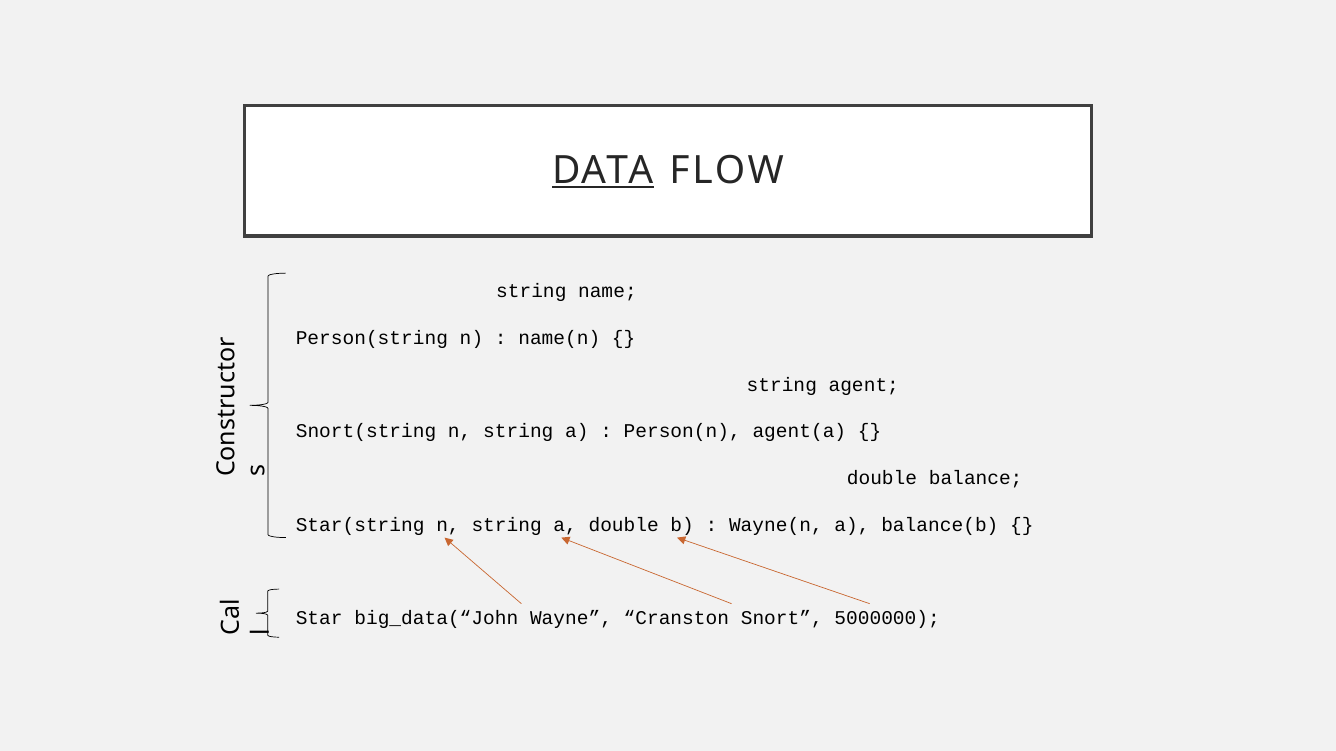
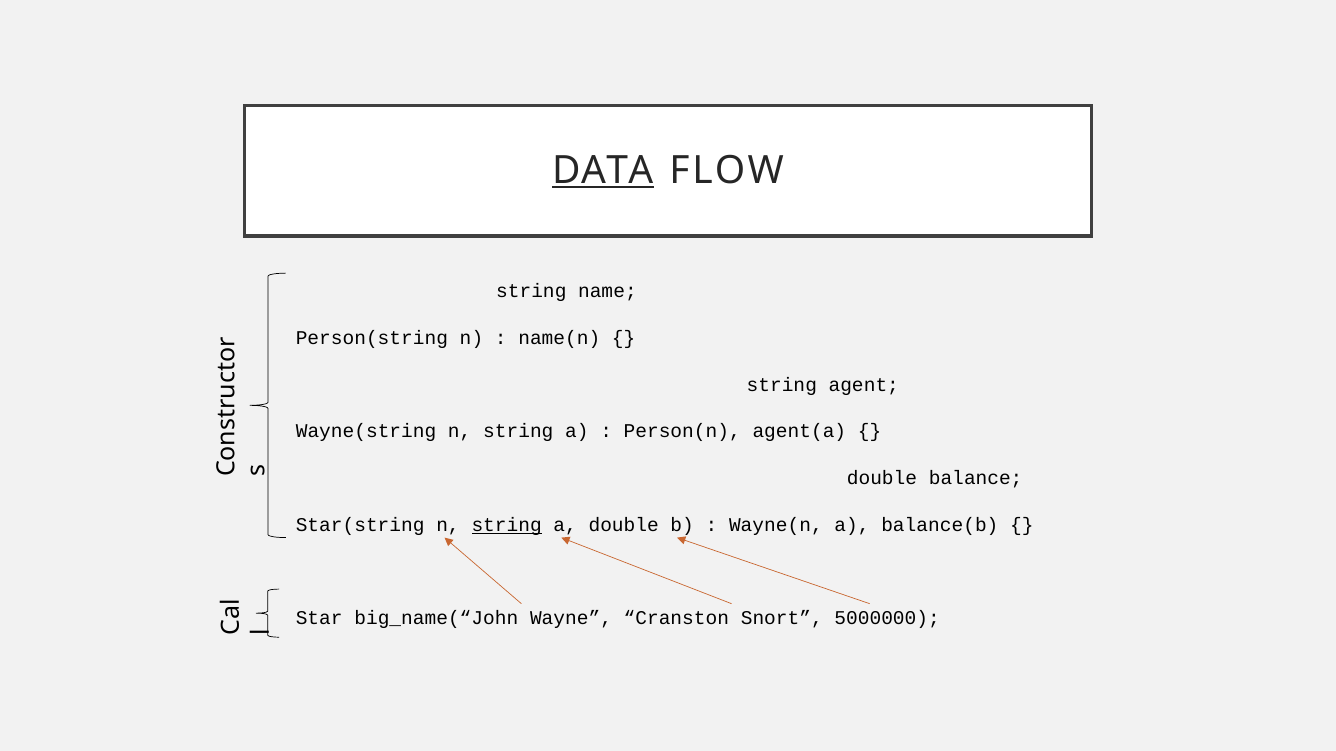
Snort(string: Snort(string -> Wayne(string (366, 432)
string underline: none -> present (507, 525)
big_data(“John: big_data(“John -> big_name(“John (436, 619)
